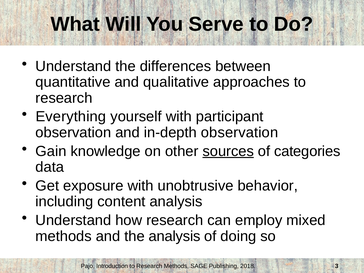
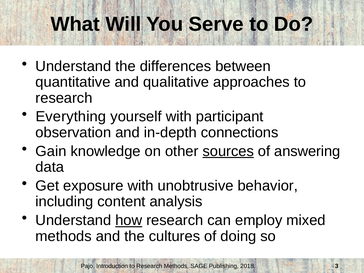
in-depth observation: observation -> connections (240, 132)
categories: categories -> answering (307, 151)
how underline: none -> present (129, 220)
the analysis: analysis -> cultures (174, 236)
